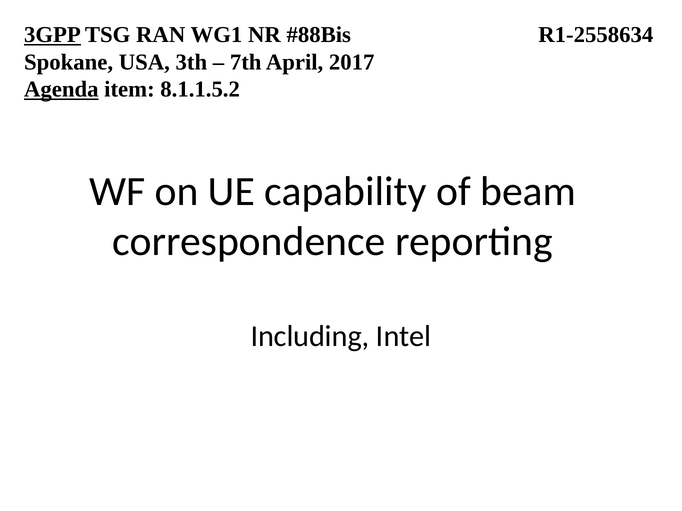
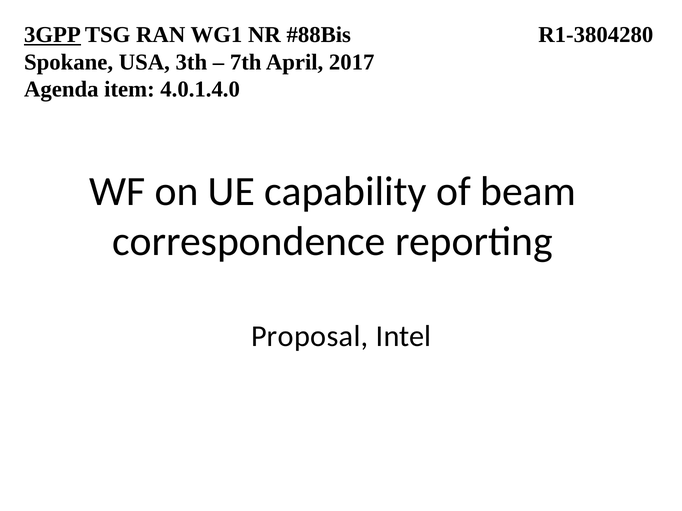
R1-2558634: R1-2558634 -> R1-3804280 (596, 35)
Agenda underline: present -> none (61, 89)
8.1.1.5.2: 8.1.1.5.2 -> 4.0.1.4.0 (200, 89)
Including: Including -> Proposal (310, 337)
